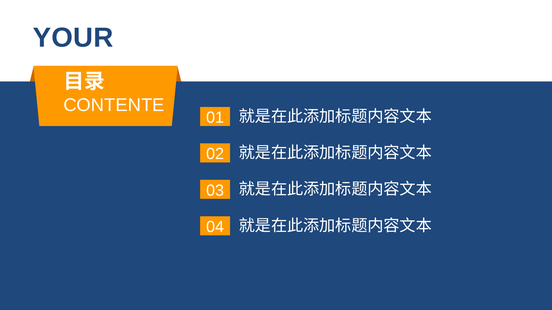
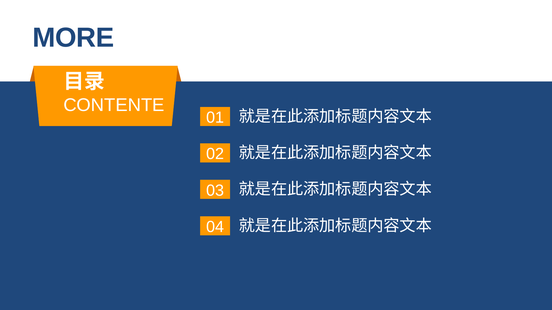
YOUR: YOUR -> MORE (73, 38)
